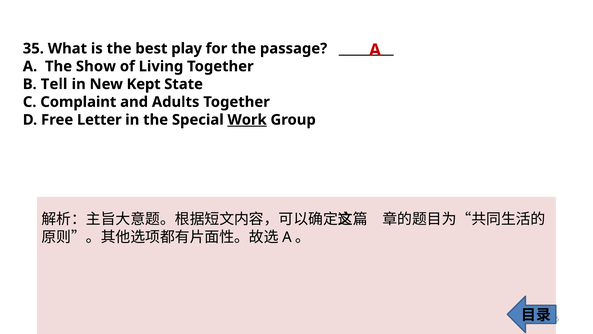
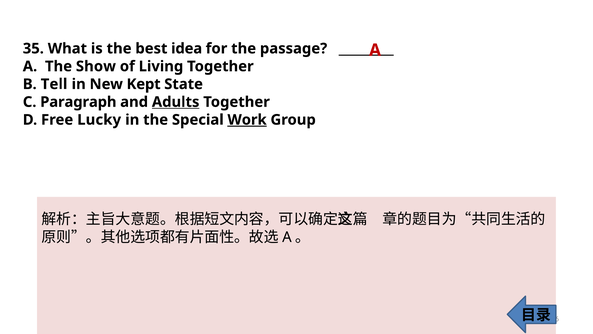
play: play -> idea (187, 48)
Complaint: Complaint -> Paragraph (78, 102)
Adults underline: none -> present (176, 102)
Letter: Letter -> Lucky (99, 120)
